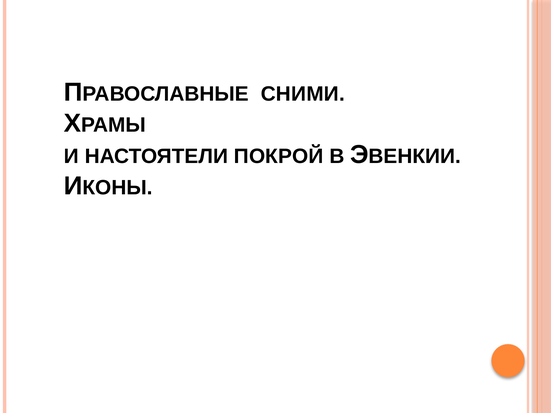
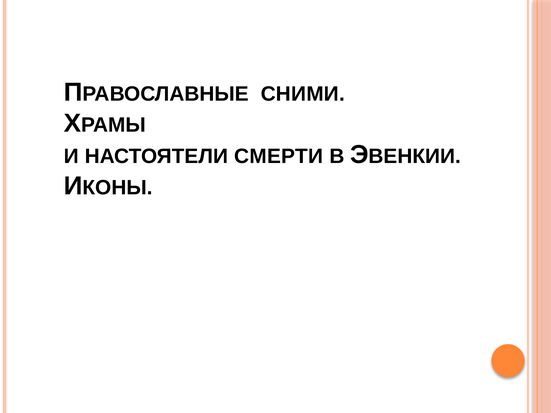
ПОКРОЙ: ПОКРОЙ -> СМЕРТИ (279, 156)
